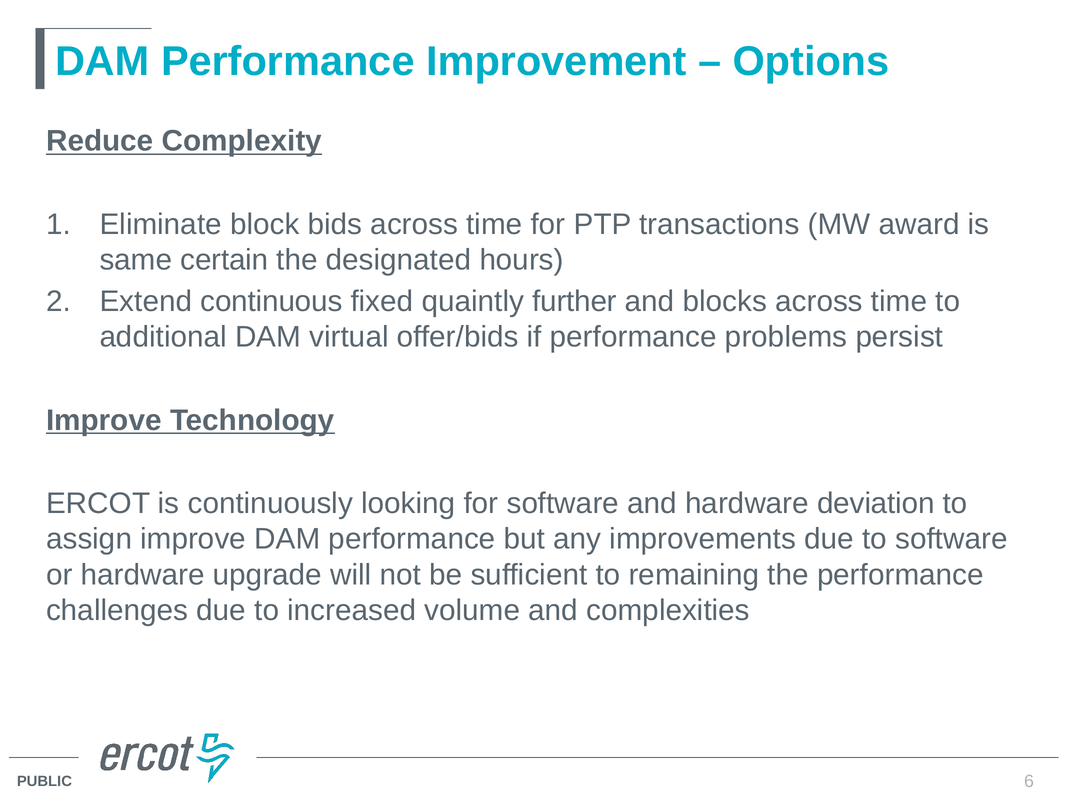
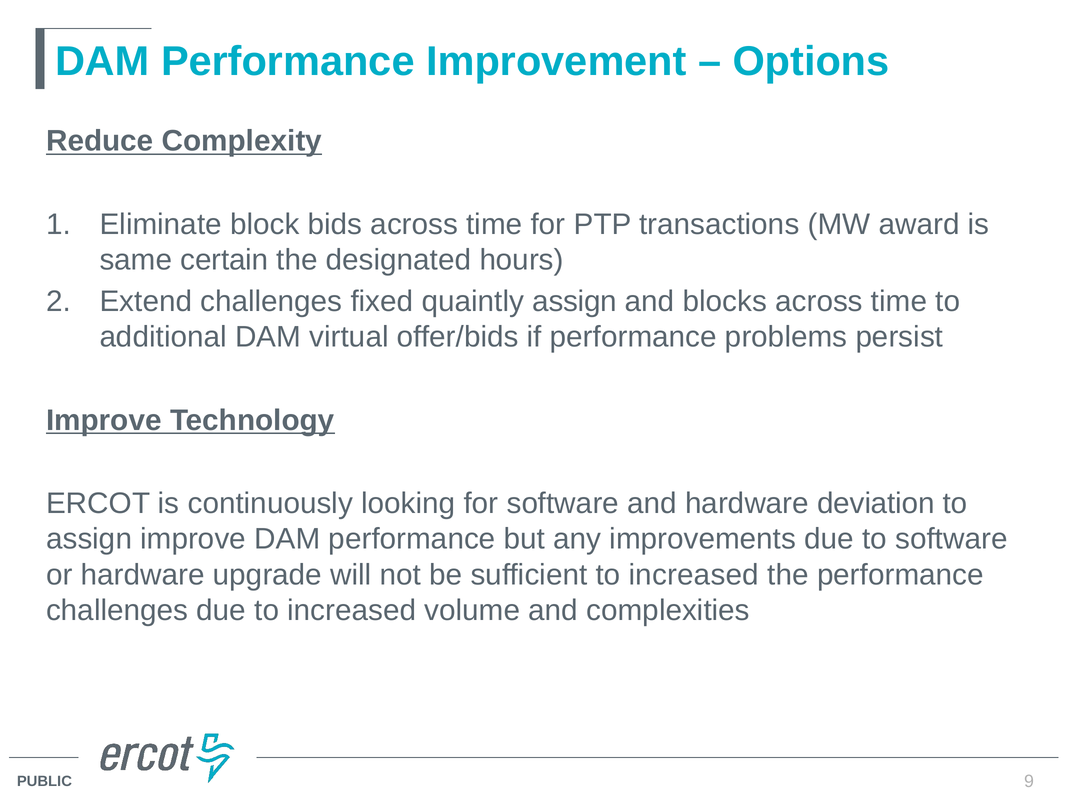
Extend continuous: continuous -> challenges (271, 301)
quaintly further: further -> assign (575, 301)
sufficient to remaining: remaining -> increased (694, 575)
6: 6 -> 9 (1029, 781)
